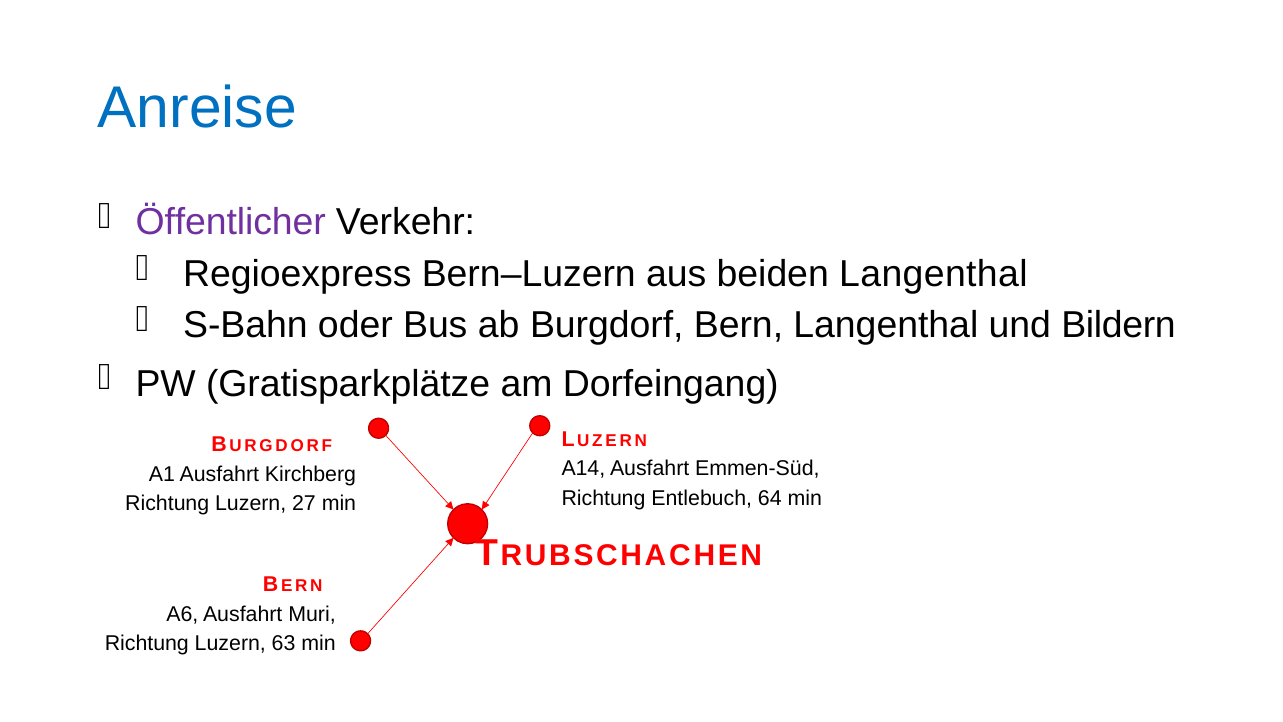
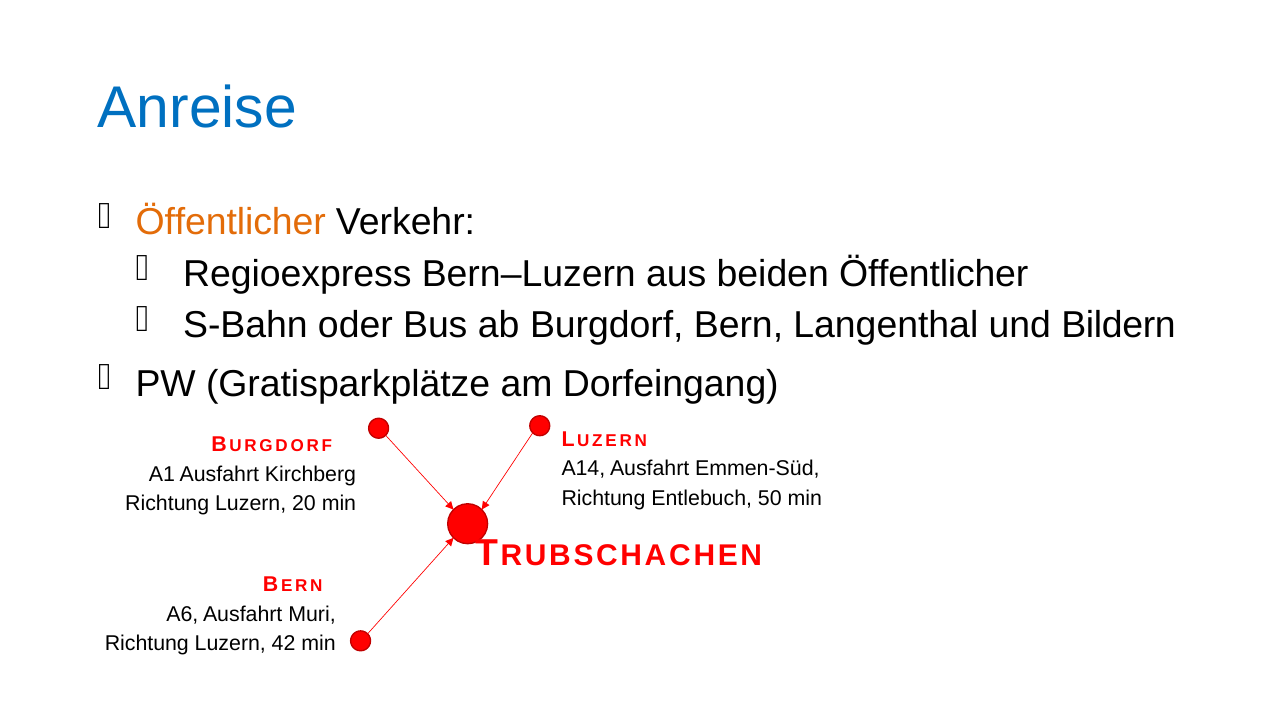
Öffentlicher colour: purple -> orange (231, 222)
beiden Langenthal: Langenthal -> Öffentlicher (934, 274)
64: 64 -> 50 (770, 498)
27: 27 -> 20 (304, 503)
63: 63 -> 42 (284, 644)
